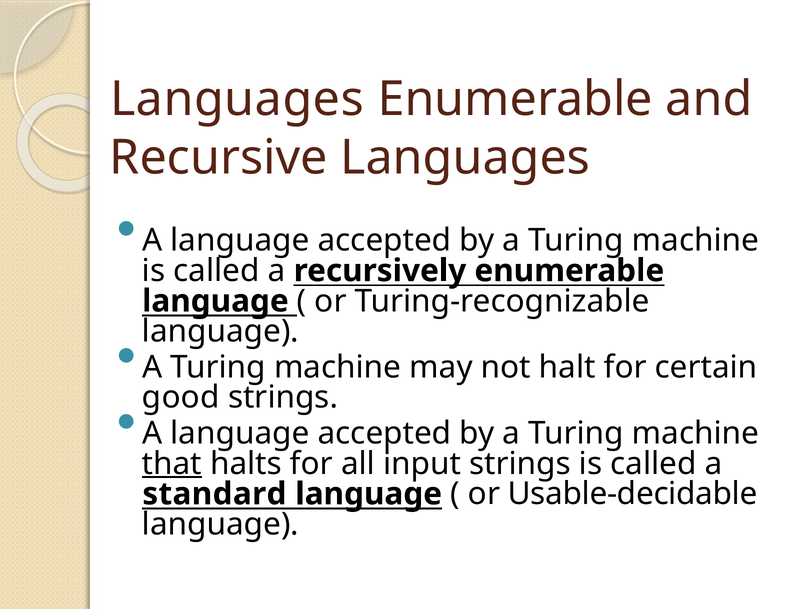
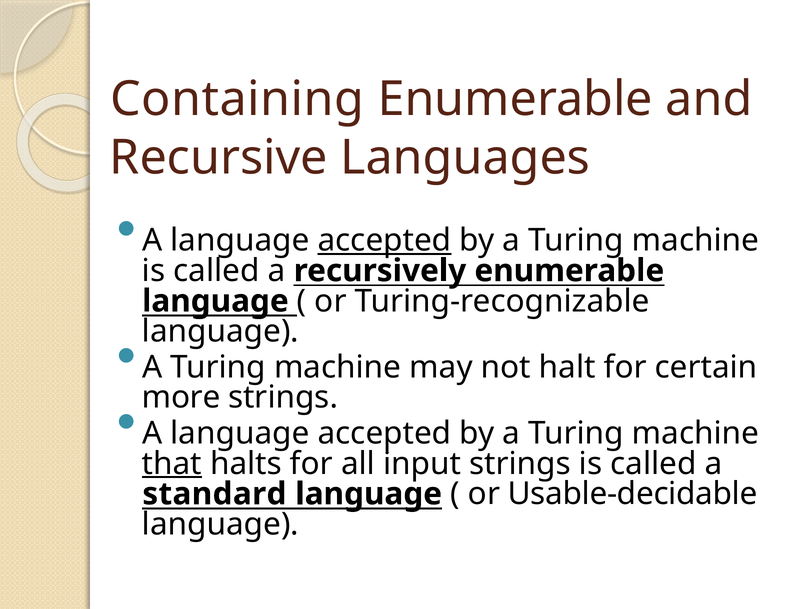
Languages: Languages -> Containing (237, 99)
accepted underline: none -> present (384, 240)
good: good -> more (181, 398)
